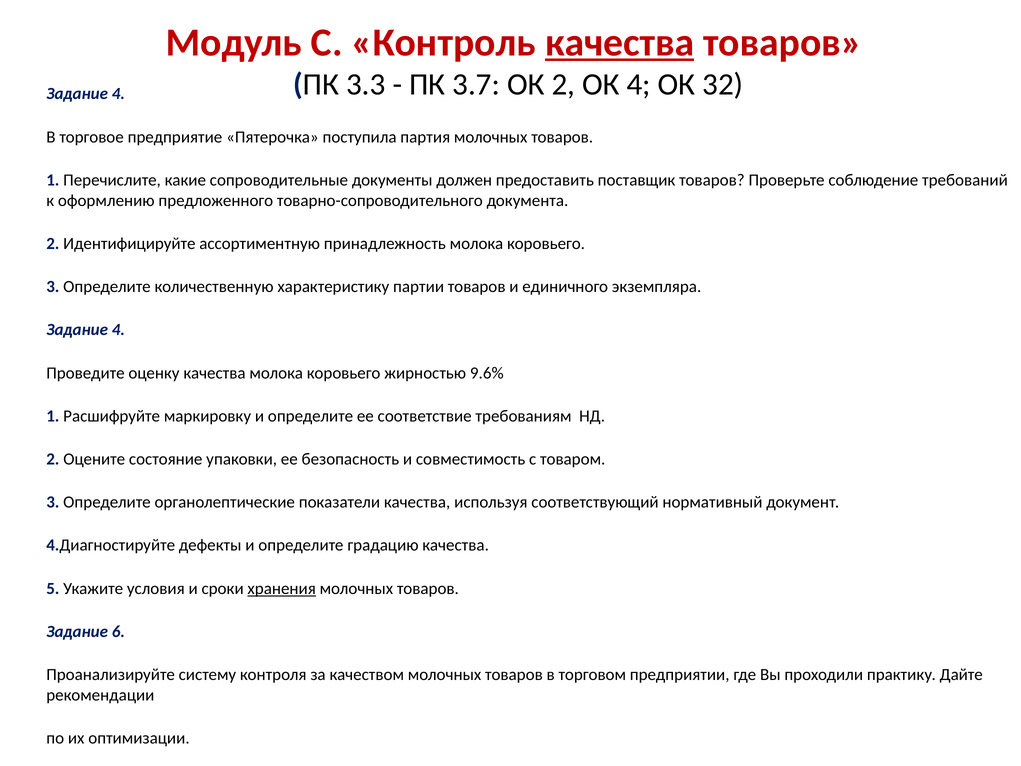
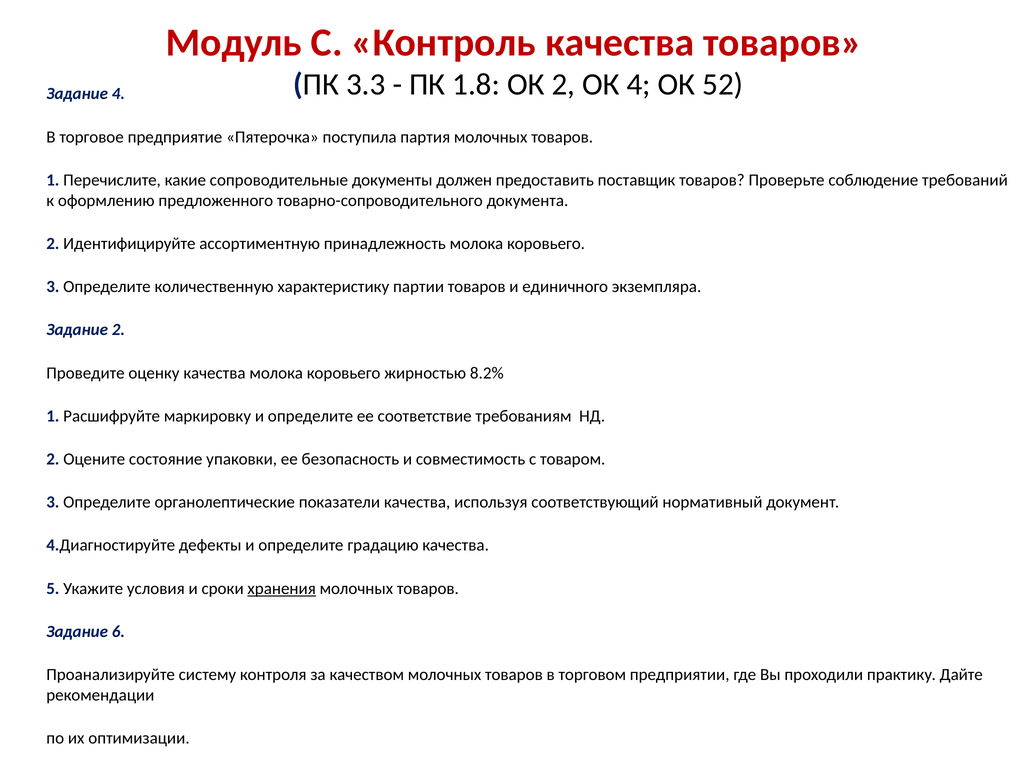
качества underline: present -> none (620, 43)
3.7: 3.7 -> 1.8 (476, 85)
32: 32 -> 52 (723, 85)
4: 4 -> 2 (118, 330)
9.6%: 9.6% -> 8.2% (487, 373)
